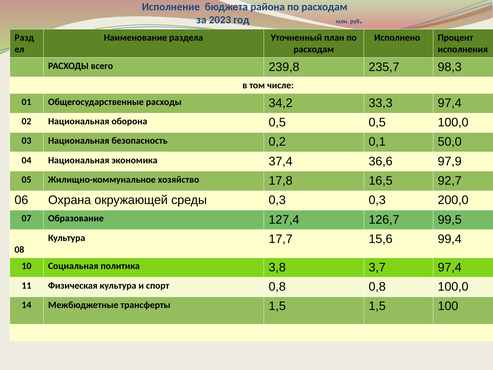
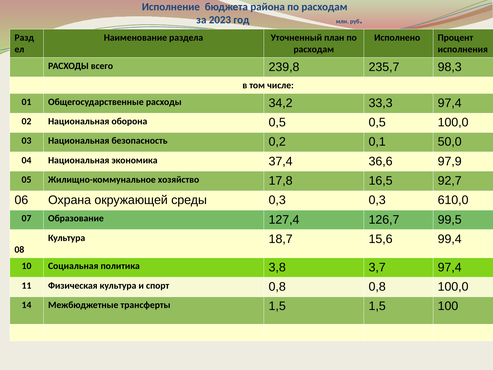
200,0: 200,0 -> 610,0 (453, 200)
17,7: 17,7 -> 18,7 (281, 239)
